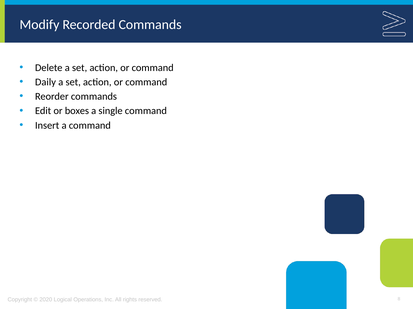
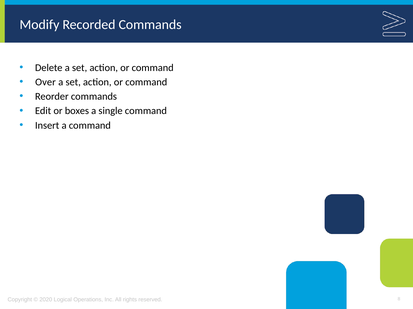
Daily: Daily -> Over (46, 82)
